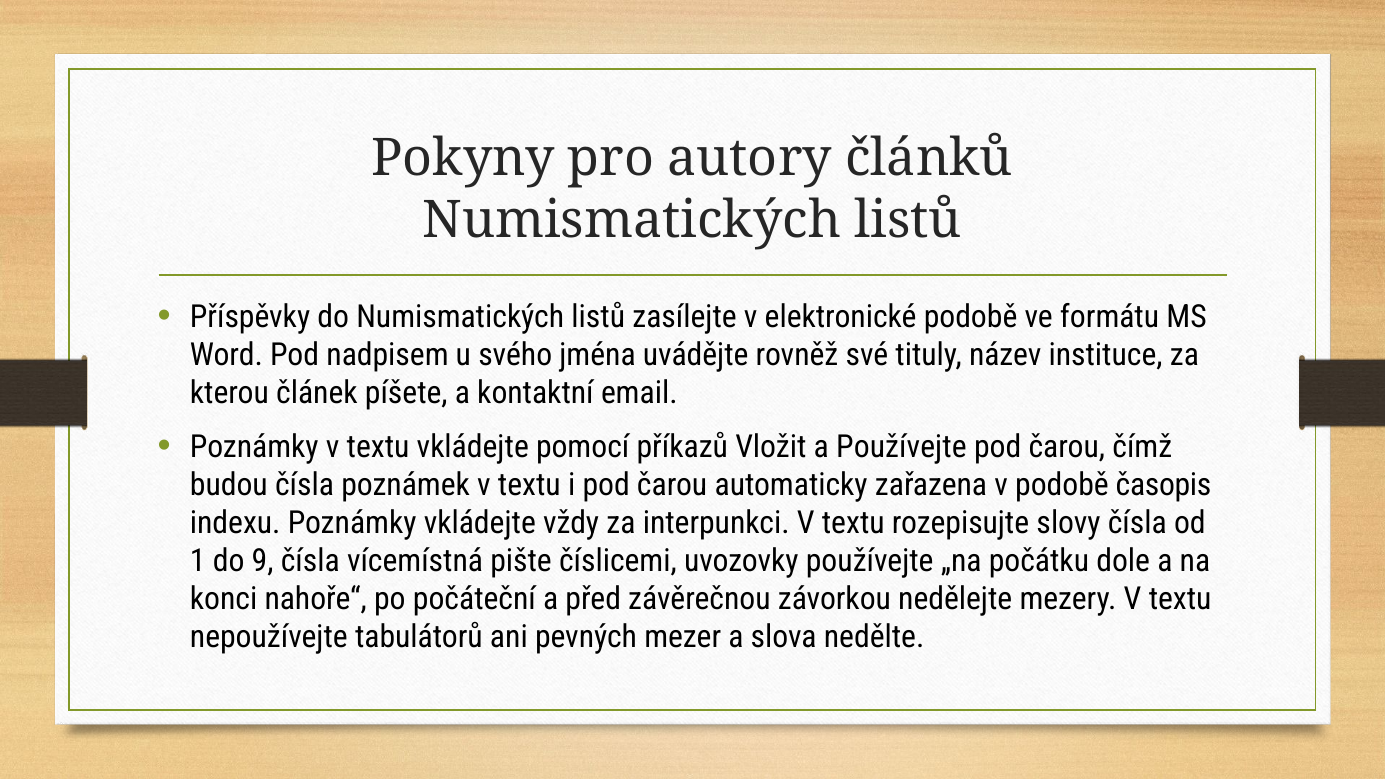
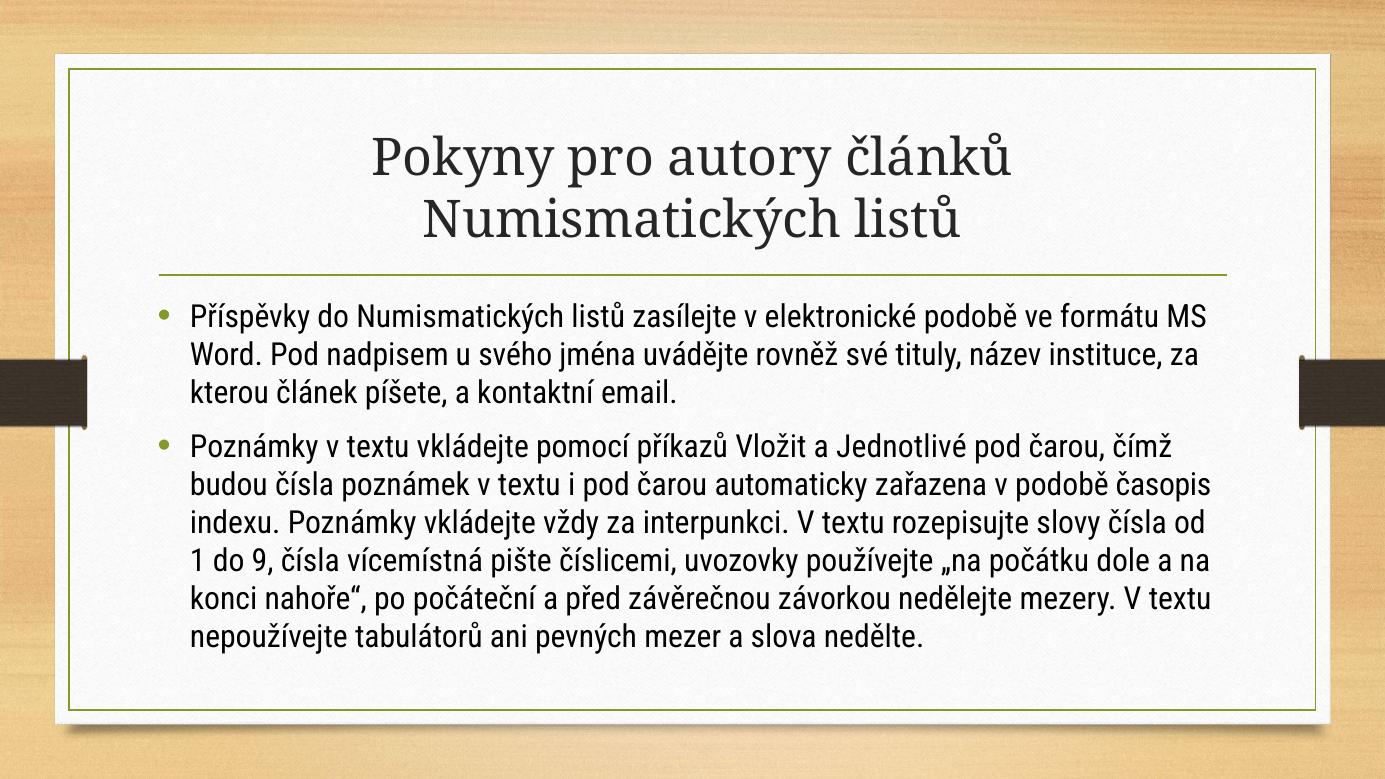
a Používejte: Používejte -> Jednotlivé (901, 447)
